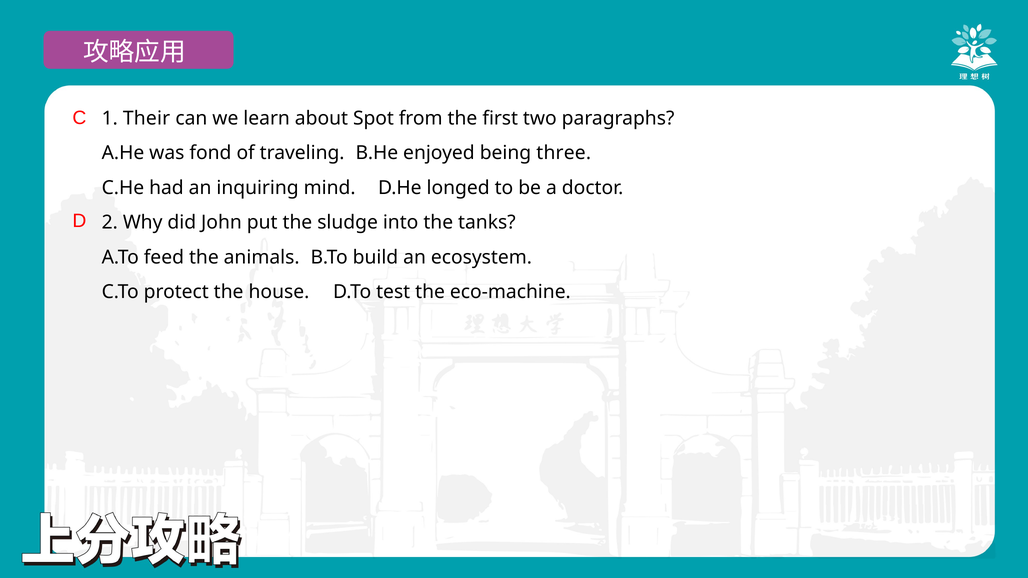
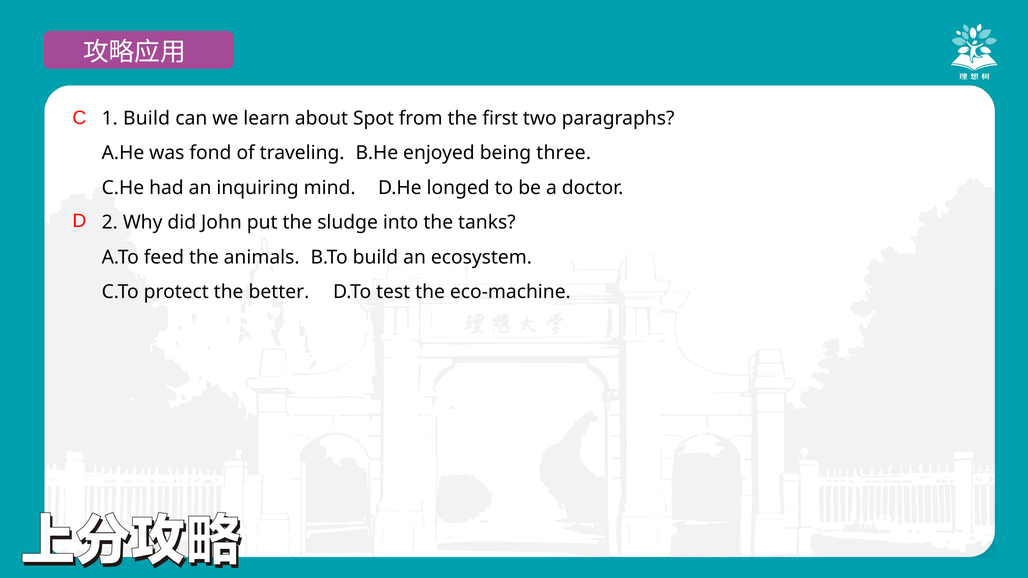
1 Their: Their -> Build (147, 118)
house: house -> better (279, 292)
